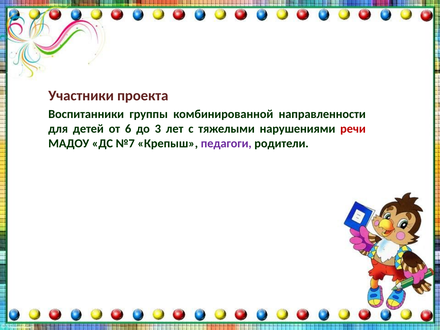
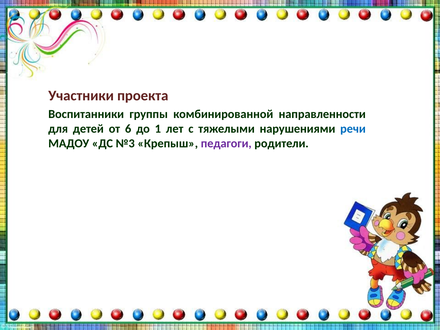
3: 3 -> 1 (158, 129)
речи colour: red -> blue (353, 129)
№7: №7 -> №3 (125, 143)
